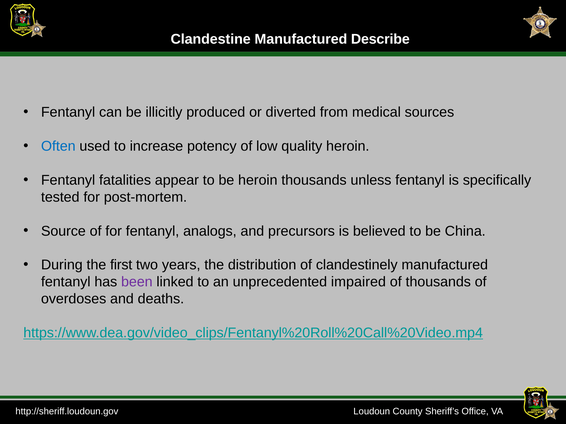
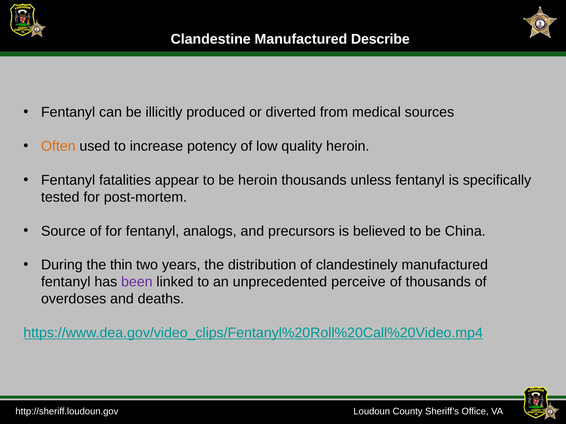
Often colour: blue -> orange (58, 146)
first: first -> thin (121, 265)
impaired: impaired -> perceive (358, 282)
